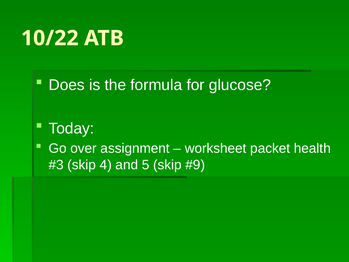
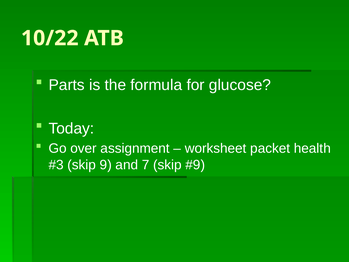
Does: Does -> Parts (67, 85)
4: 4 -> 9 (106, 165)
5: 5 -> 7 (146, 165)
